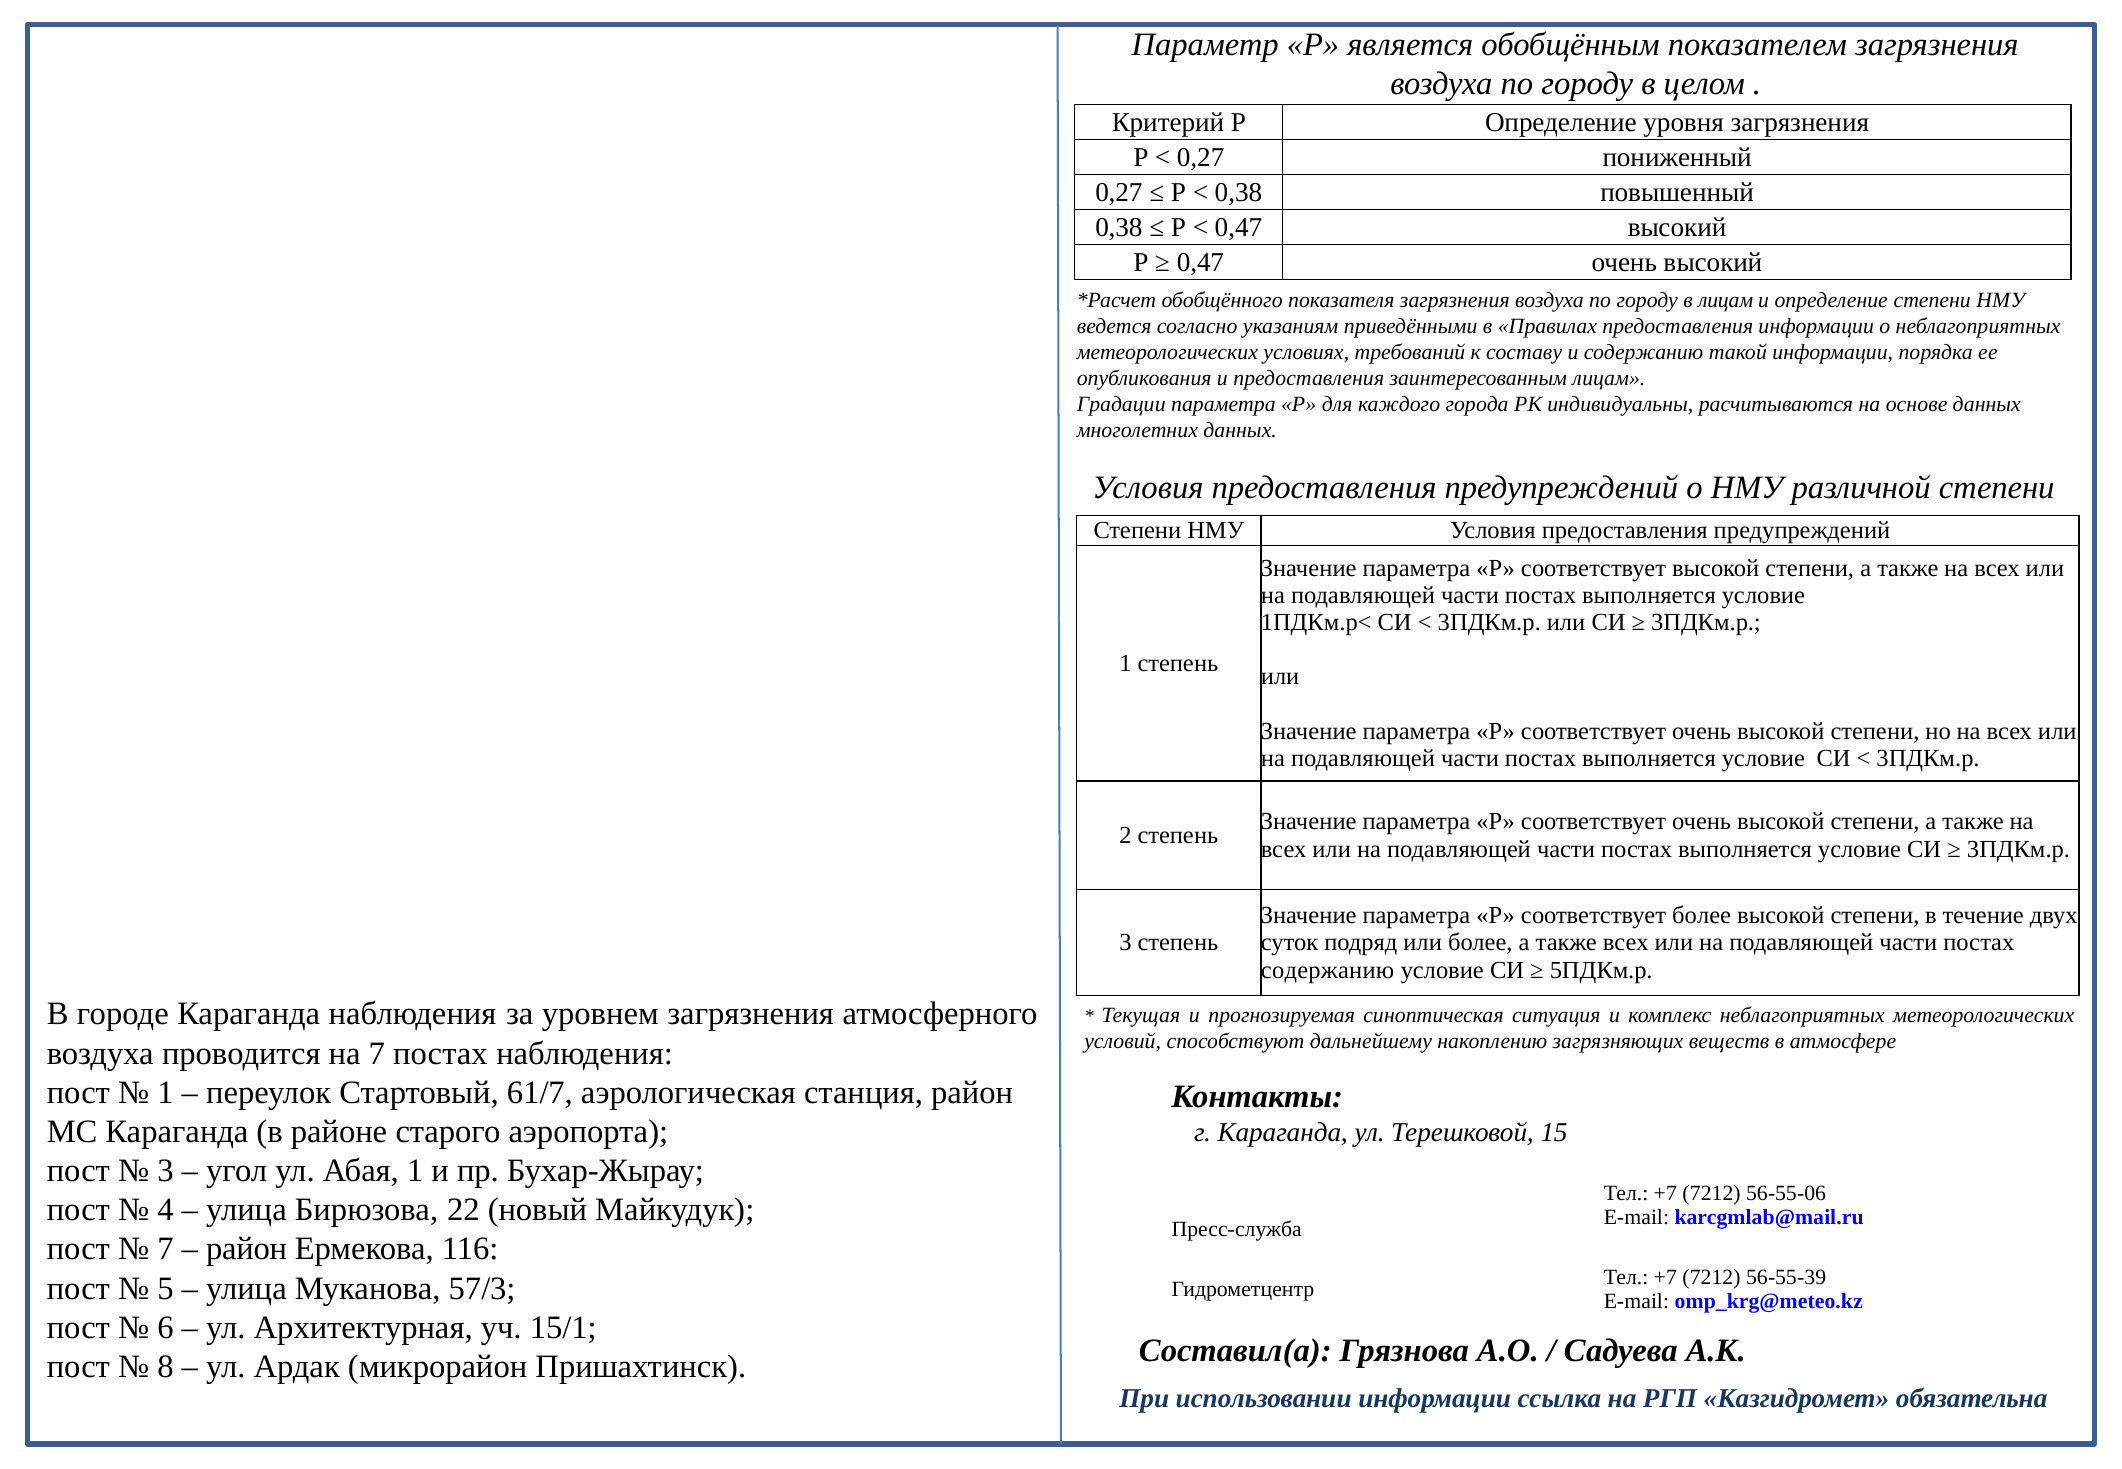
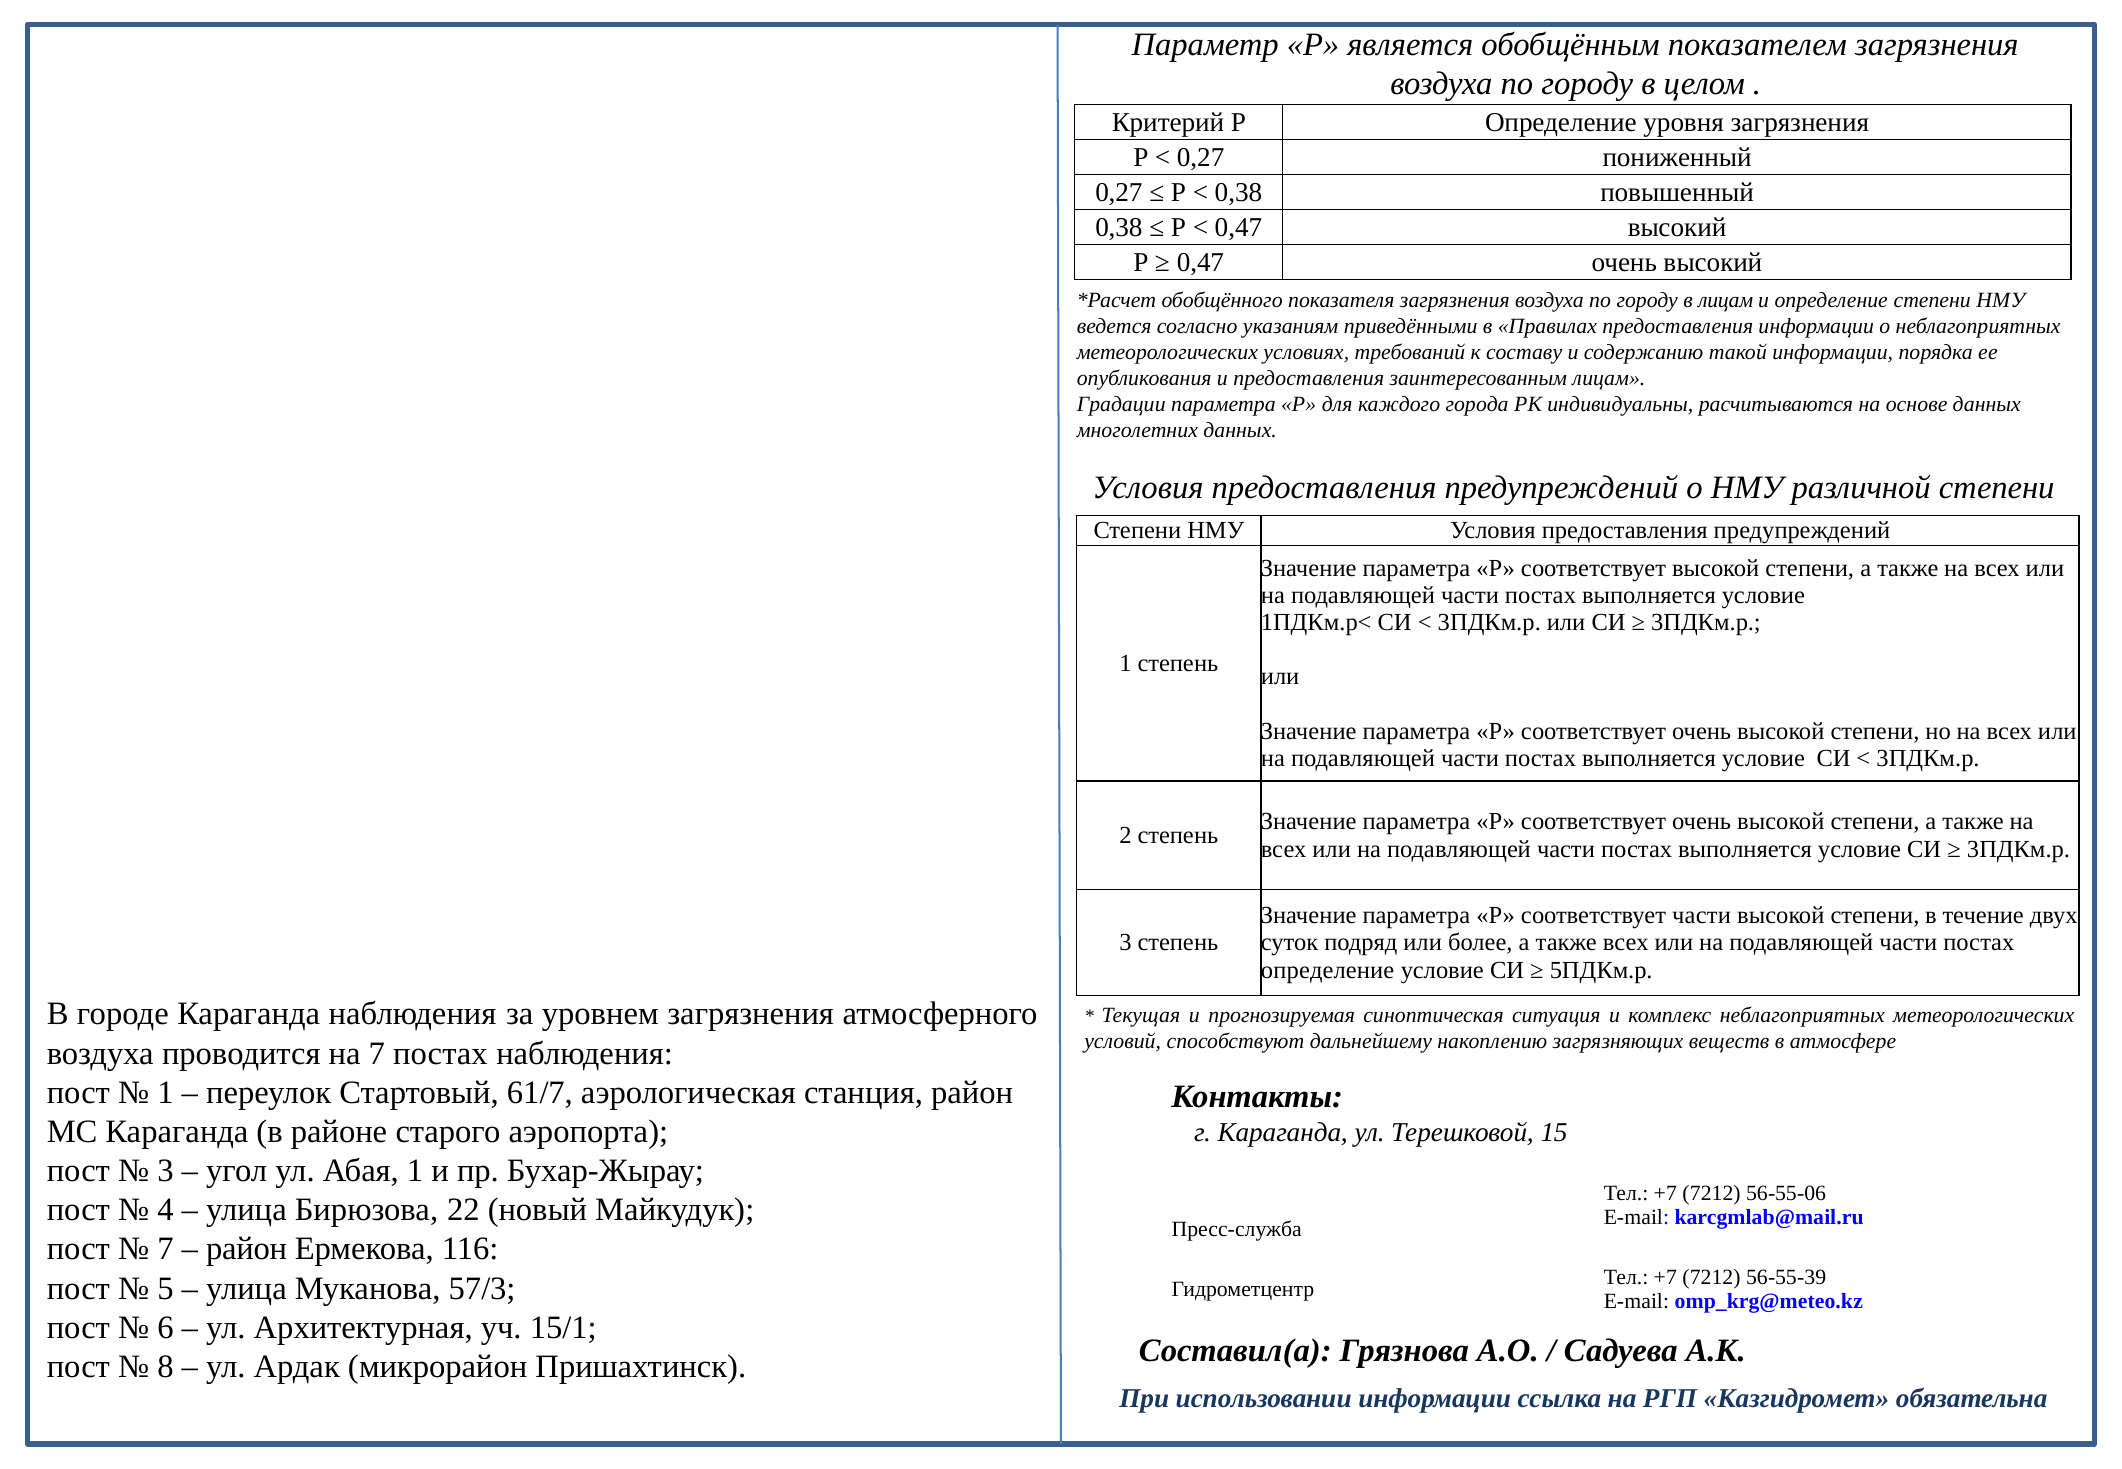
соответствует более: более -> части (1702, 916)
содержанию: содержанию -> определение (1328, 970)
